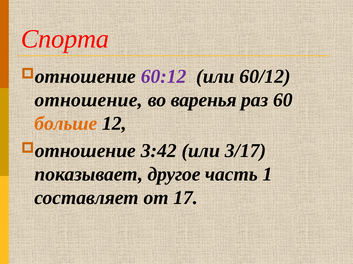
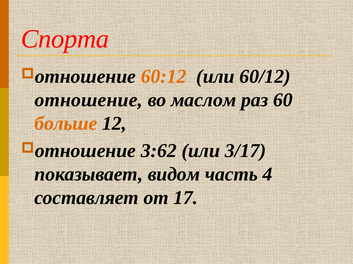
60:12 colour: purple -> orange (164, 77)
варенья: варенья -> маслом (204, 100)
3:42: 3:42 -> 3:62 (159, 151)
другое: другое -> видом (174, 175)
1: 1 -> 4 (268, 175)
